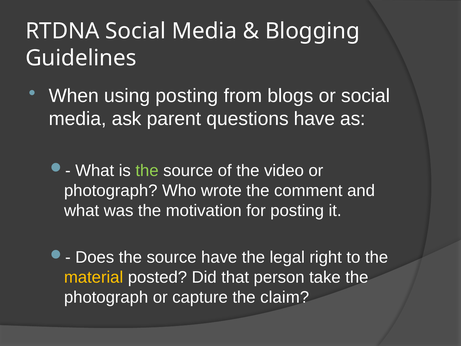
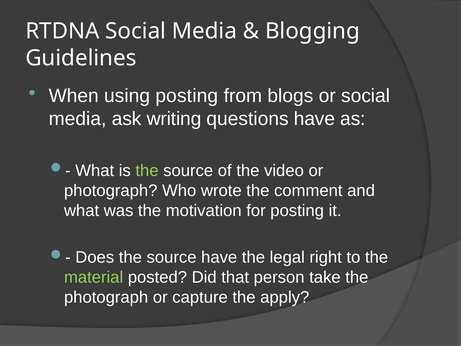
parent: parent -> writing (174, 119)
material colour: yellow -> light green (94, 277)
claim: claim -> apply (285, 297)
